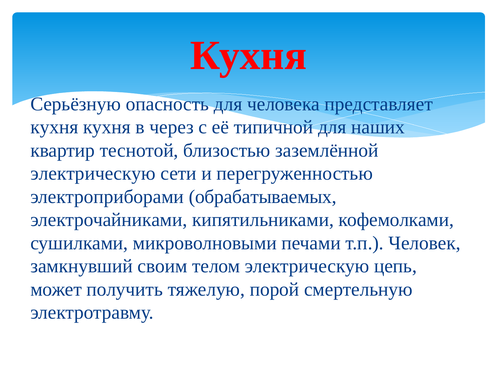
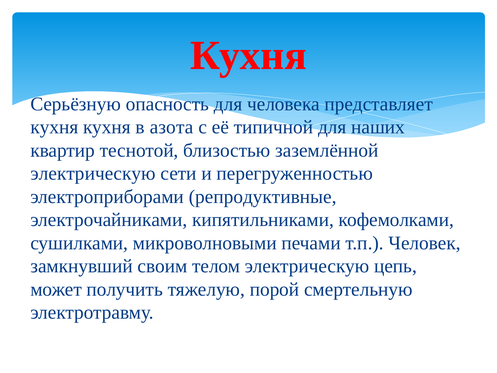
через: через -> азота (172, 127)
обрабатываемых: обрабатываемых -> репродуктивные (263, 197)
